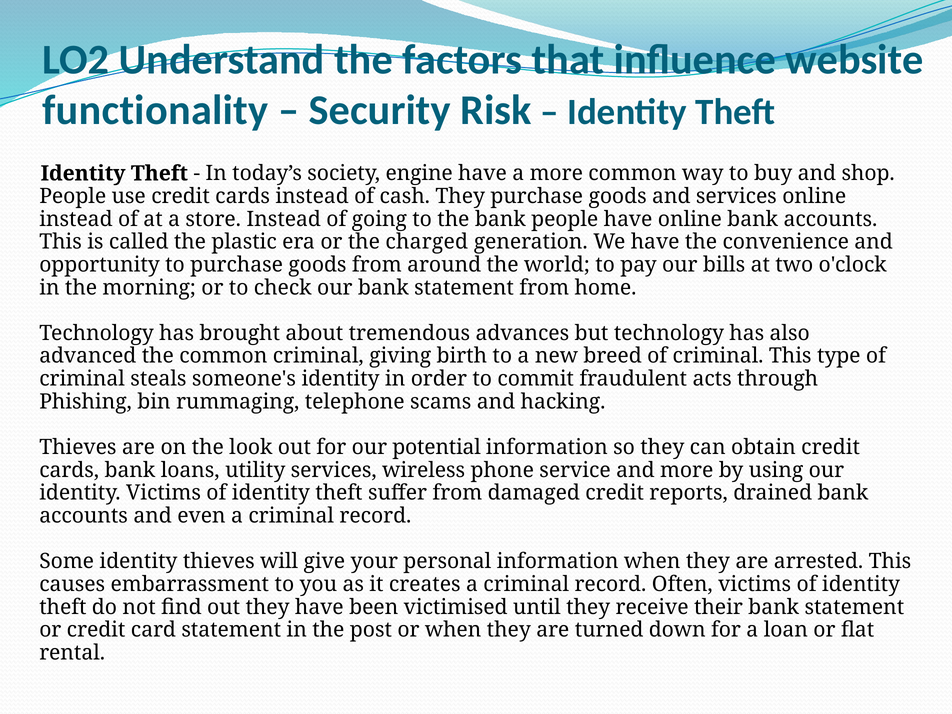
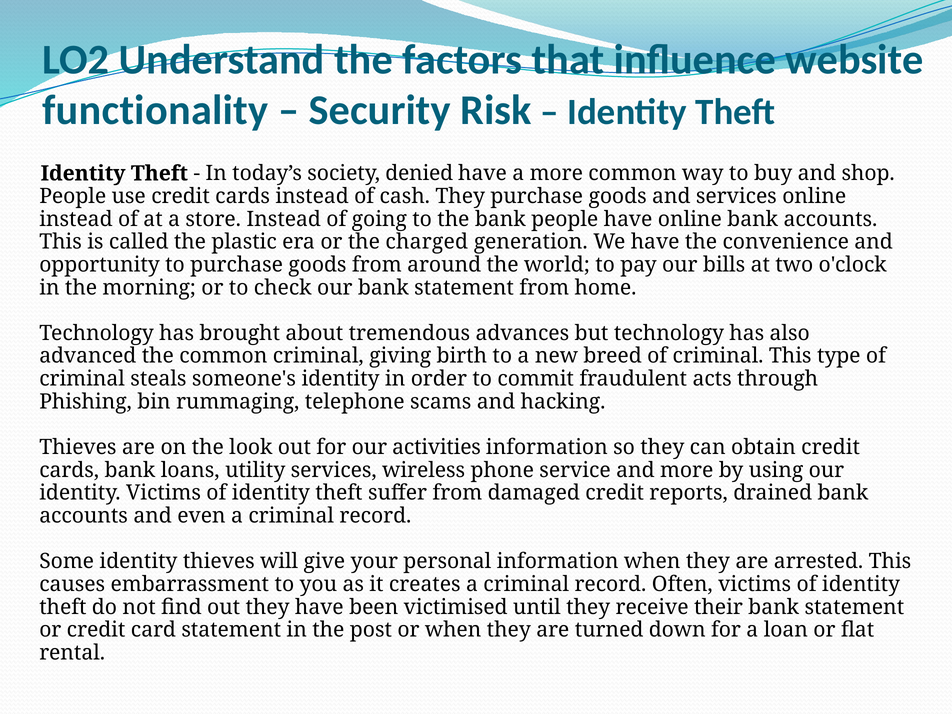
engine: engine -> denied (419, 173)
potential: potential -> activities (437, 447)
